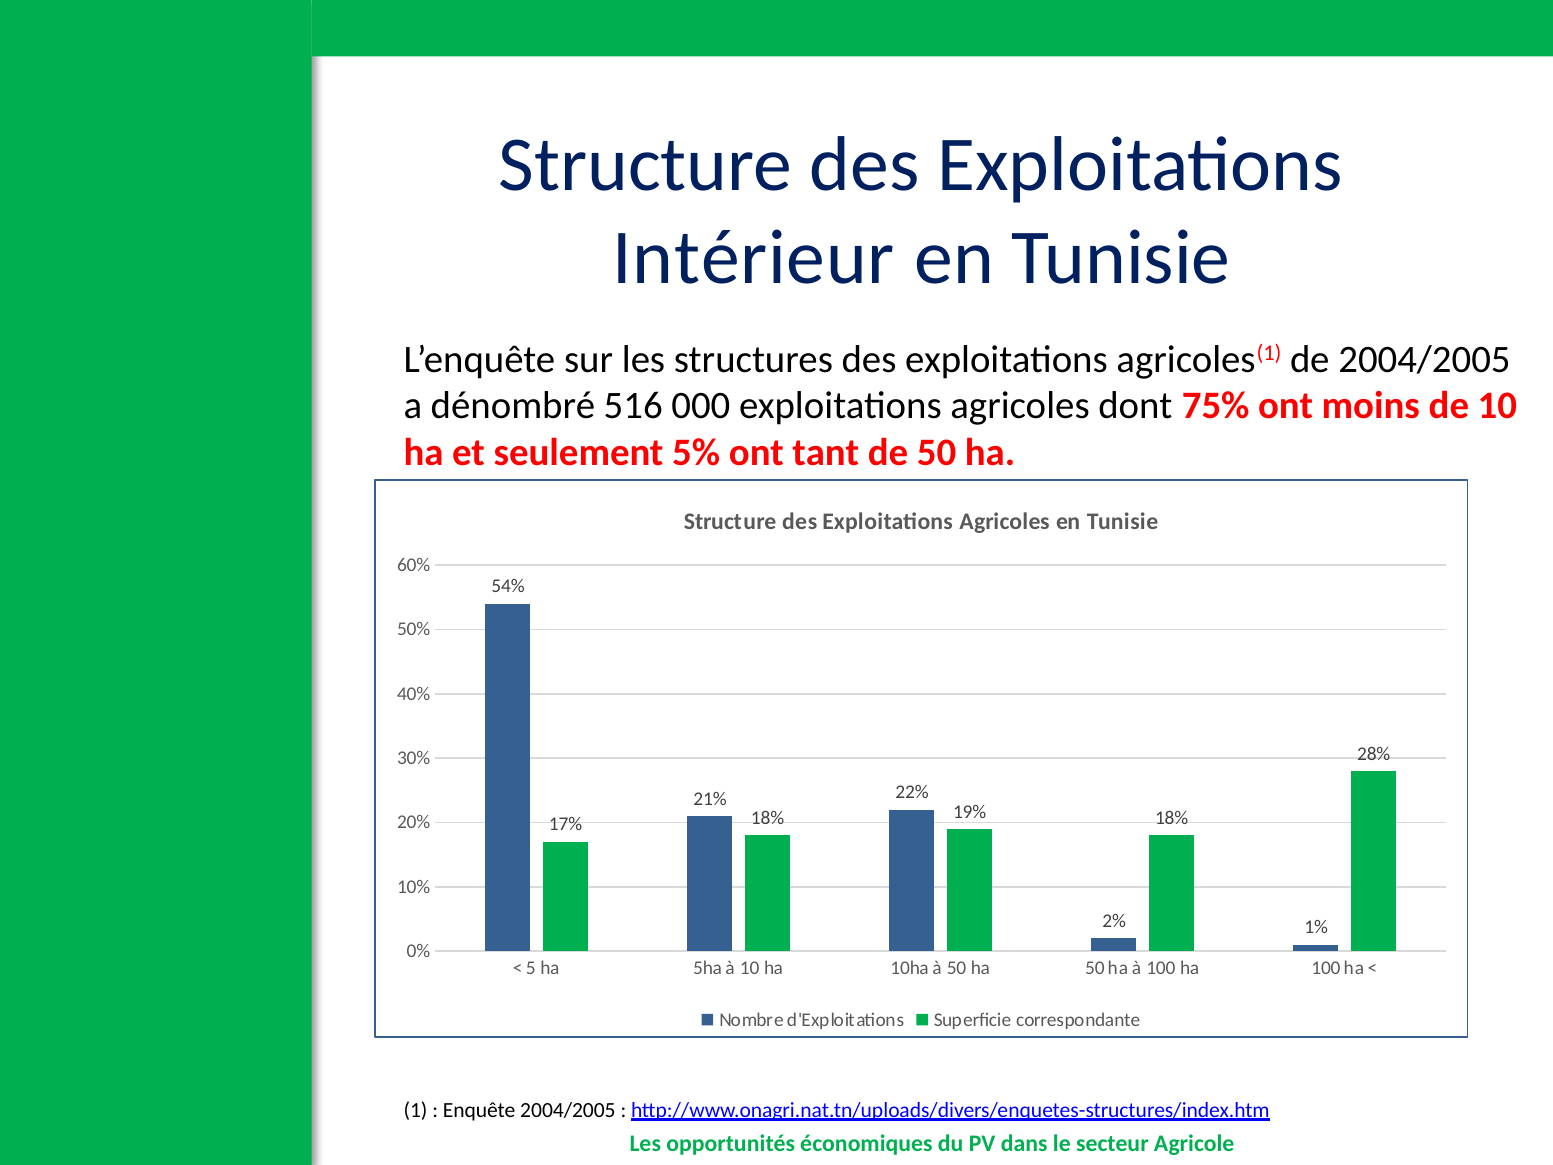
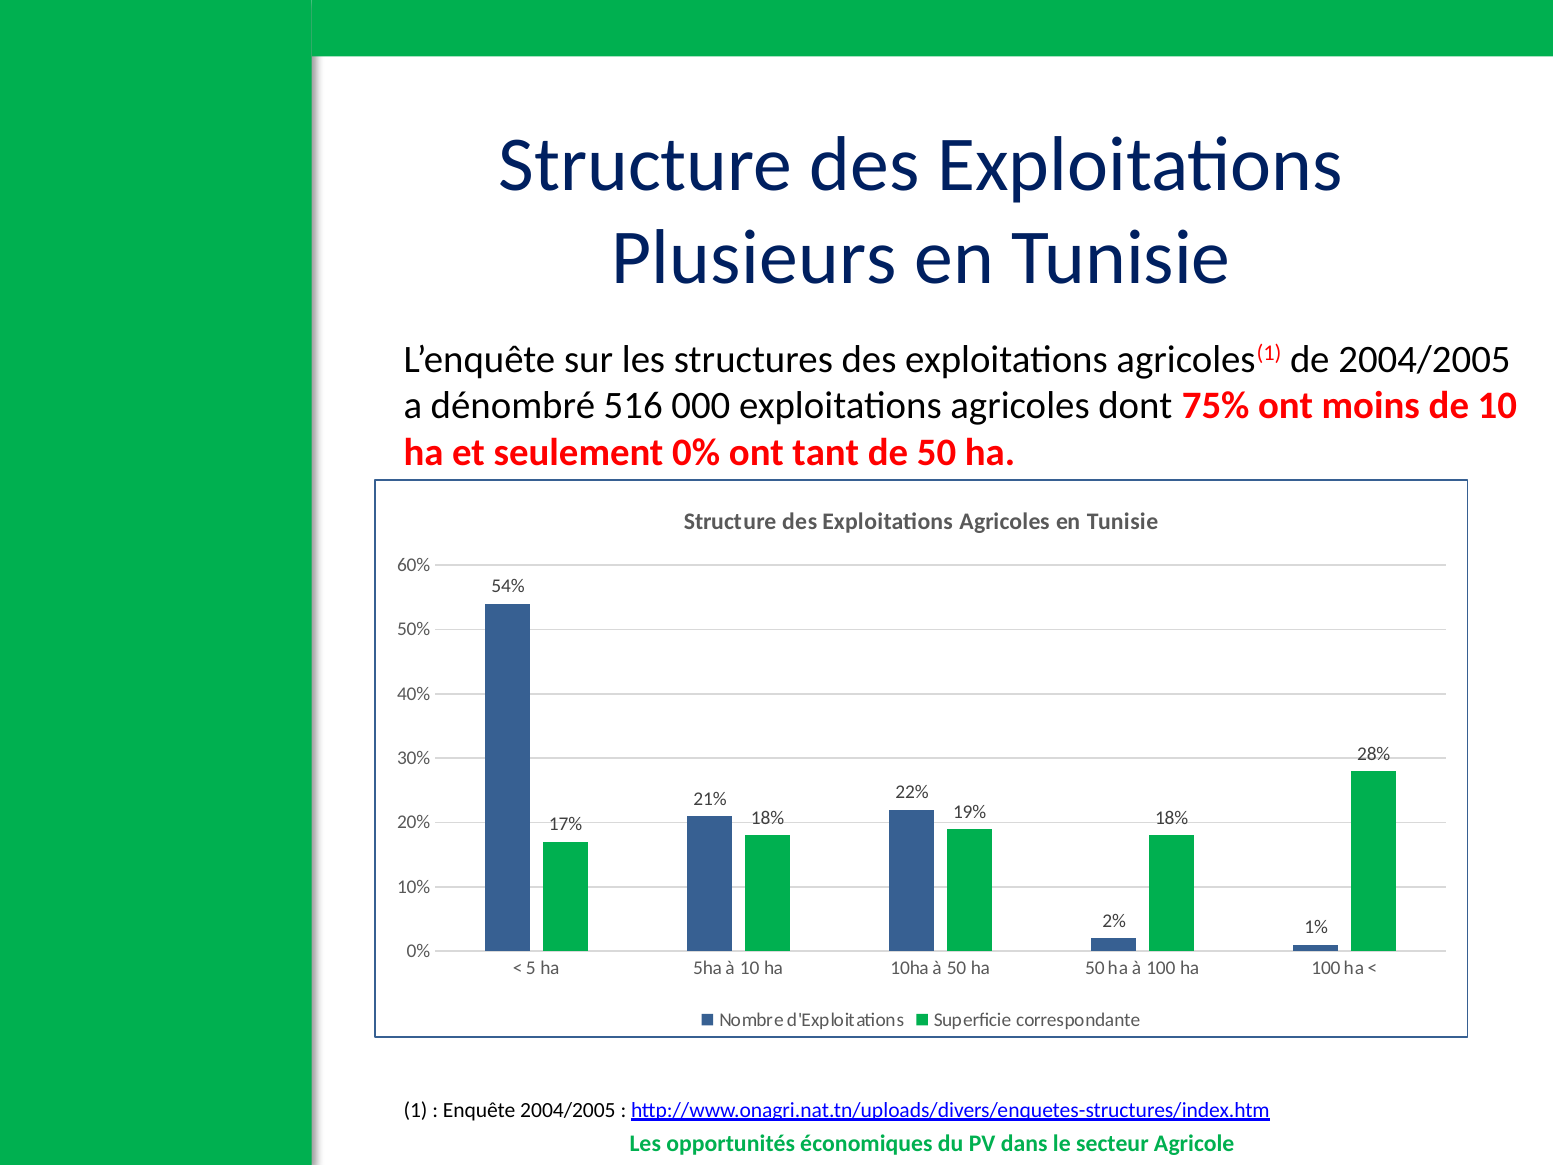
Intérieur: Intérieur -> Plusieurs (754, 258)
seulement 5%: 5% -> 0% (696, 452)
